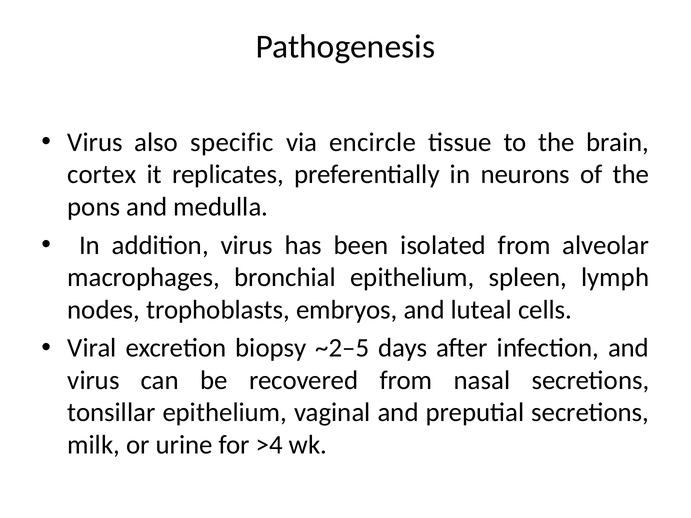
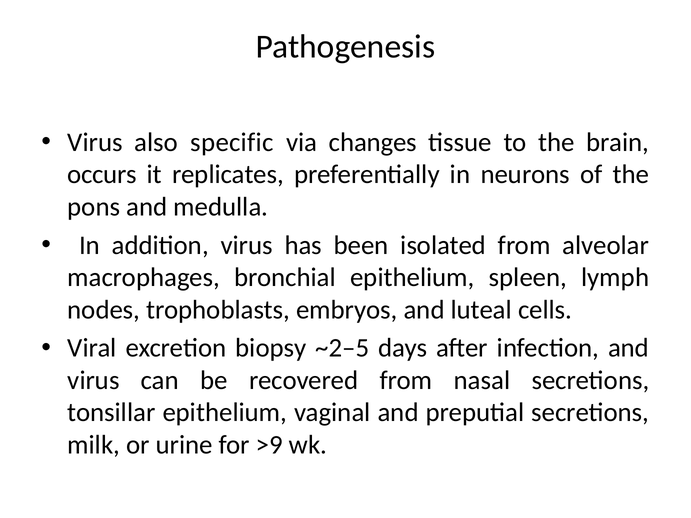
encircle: encircle -> changes (373, 142)
cortex: cortex -> occurs (102, 175)
>4: >4 -> >9 (269, 445)
